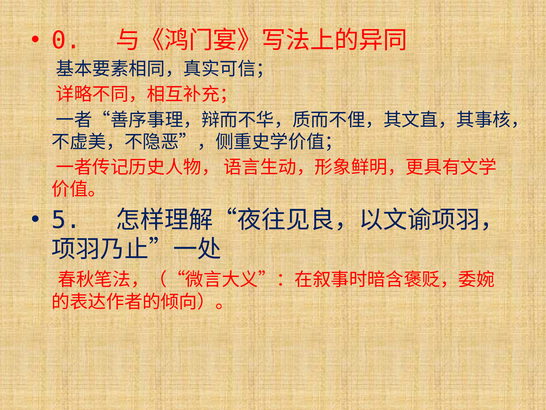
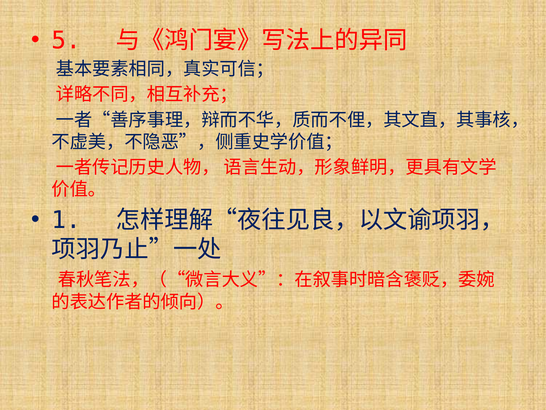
0: 0 -> 5 (66, 40)
5: 5 -> 1 (66, 220)
